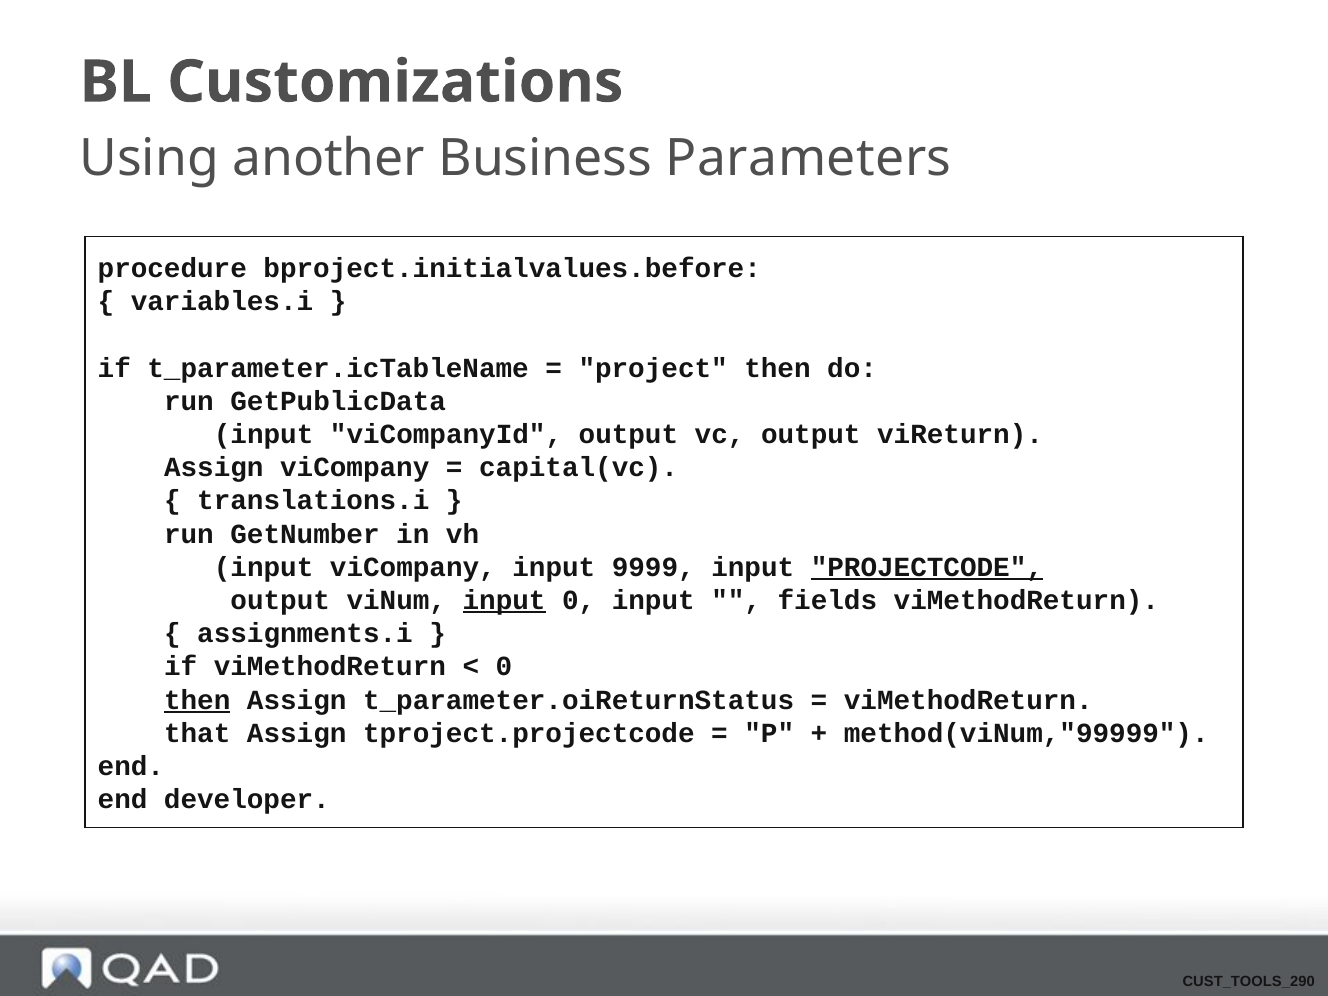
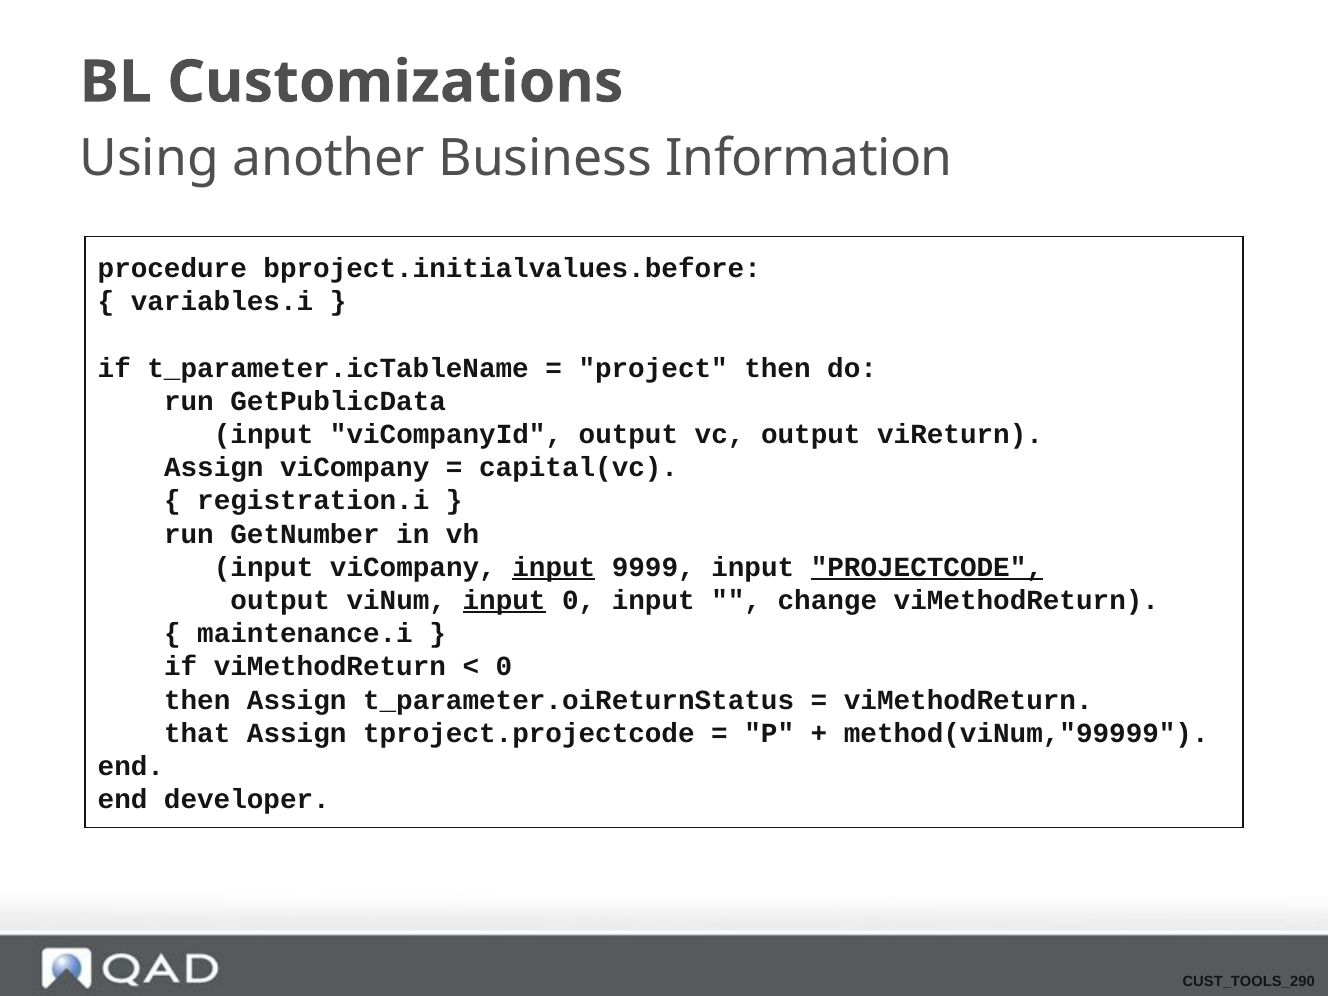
Parameters: Parameters -> Information (809, 159)
translations.i: translations.i -> registration.i (313, 501)
input underline: none -> present (554, 567)
fields: fields -> change (827, 600)
assignments.i: assignments.i -> maintenance.i (305, 634)
then underline: present -> none (197, 700)
